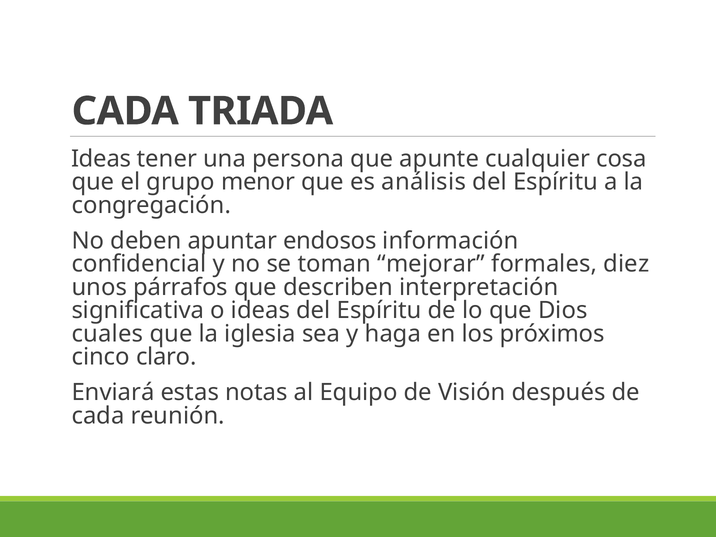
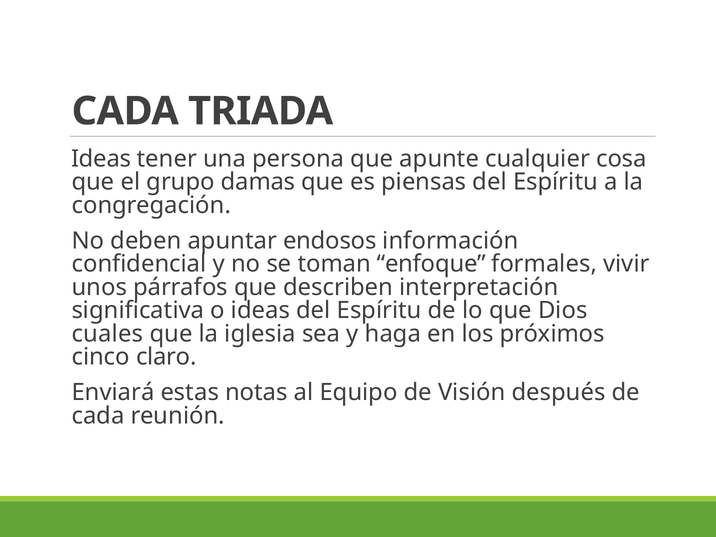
menor: menor -> damas (258, 182)
análisis: análisis -> piensas (424, 182)
mejorar: mejorar -> enfoque (431, 264)
diez: diez -> vivir (626, 264)
